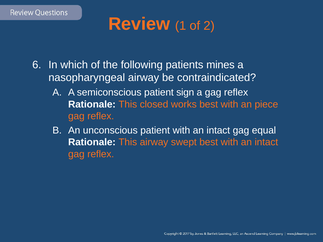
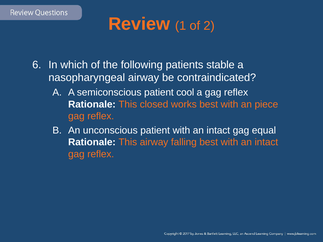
mines: mines -> stable (220, 65)
sign: sign -> cool (185, 93)
swept: swept -> falling (184, 142)
